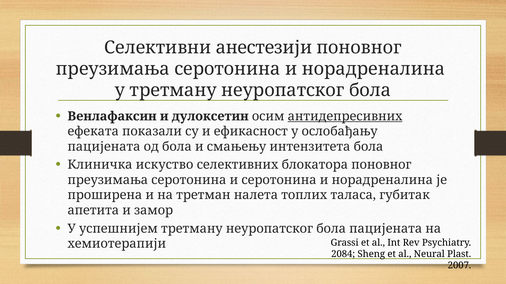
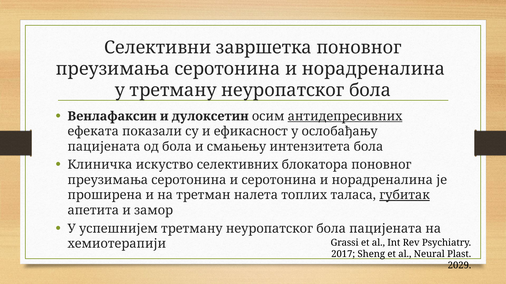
анестезији: анестезији -> завршетка (264, 48)
губитак underline: none -> present (405, 196)
2084: 2084 -> 2017 (343, 254)
2007: 2007 -> 2029 (459, 266)
